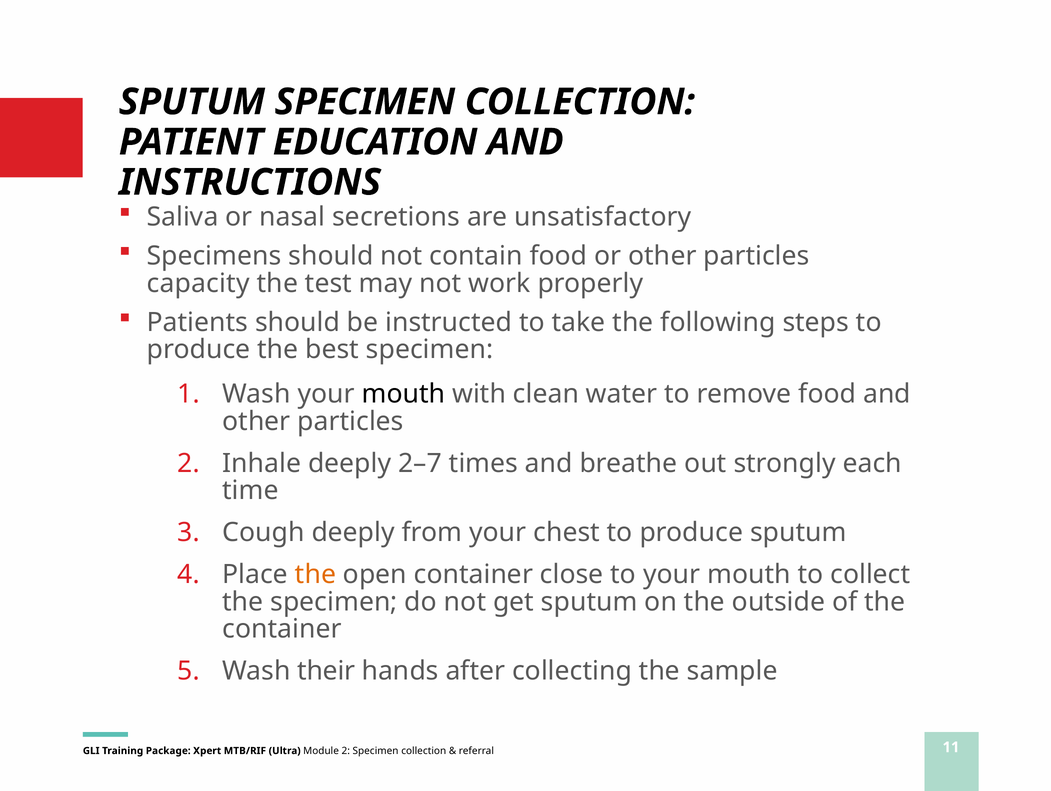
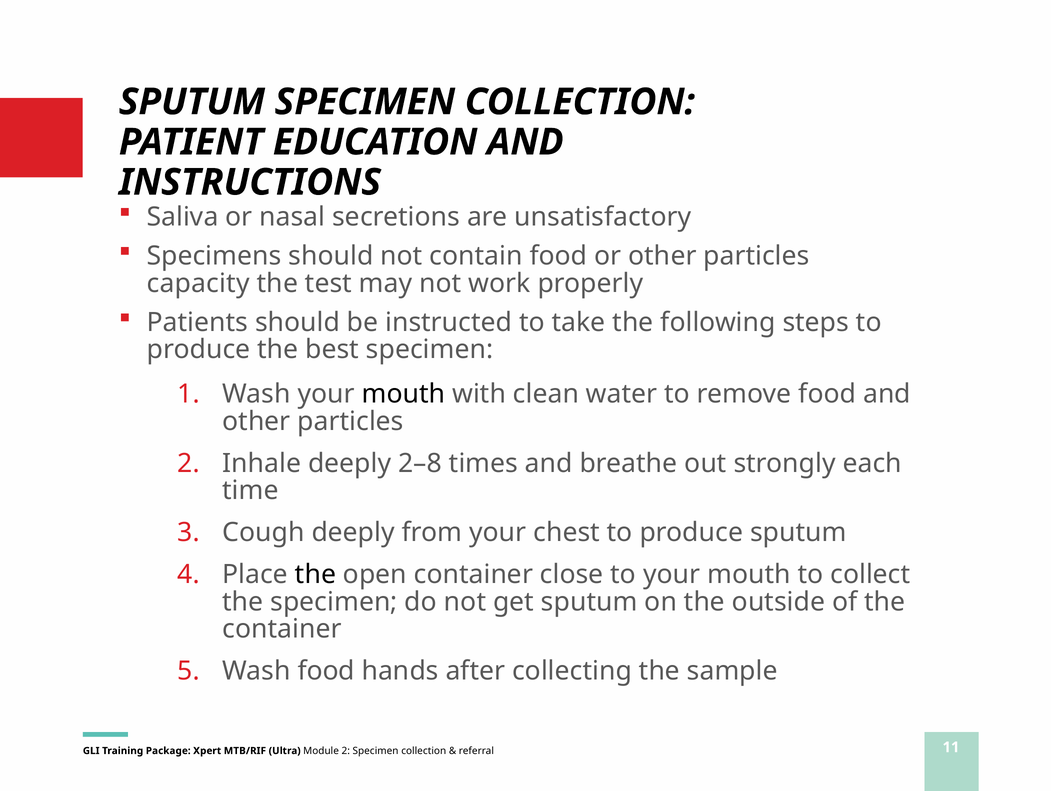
2–7: 2–7 -> 2–8 (420, 463)
the colour: orange -> black (315, 575)
Wash their: their -> food (326, 671)
